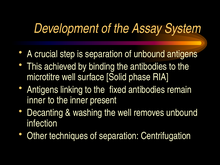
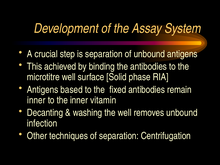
linking: linking -> based (72, 90)
present: present -> vitamin (103, 100)
